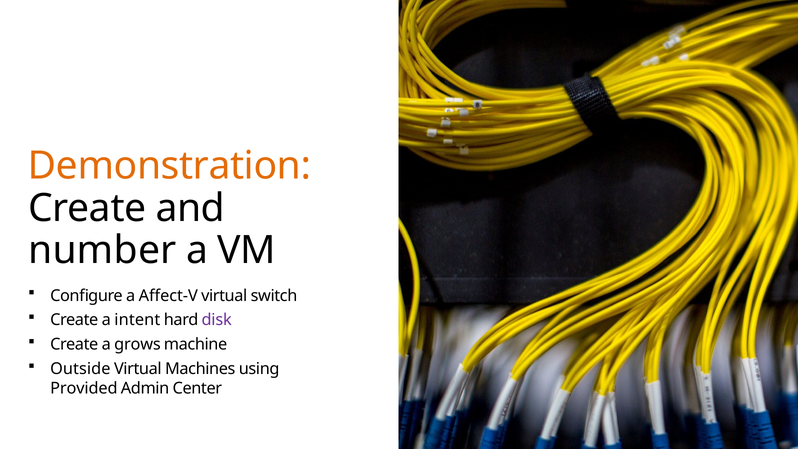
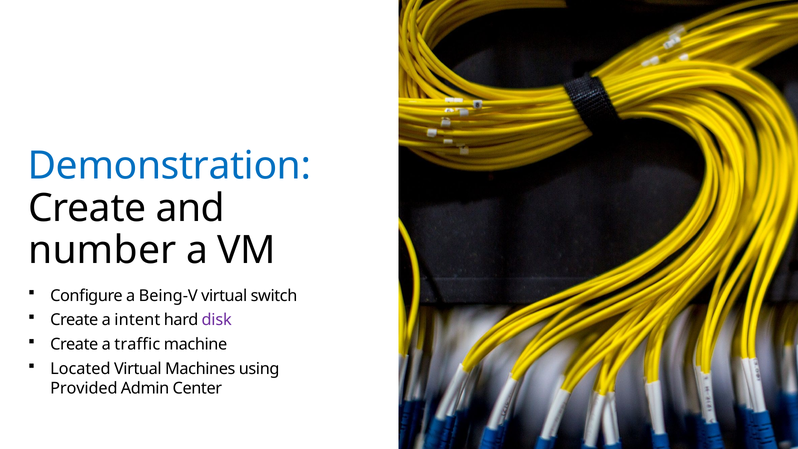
Demonstration colour: orange -> blue (169, 166)
Affect-V: Affect-V -> Being-V (168, 295)
grows: grows -> traffic (137, 344)
Outside: Outside -> Located (80, 369)
